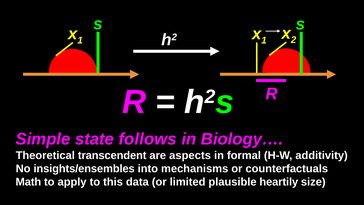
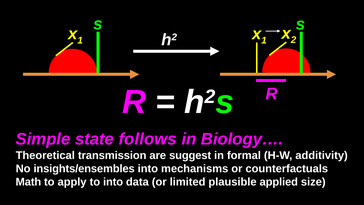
transcendent: transcendent -> transmission (112, 155)
aspects: aspects -> suggest (190, 155)
to this: this -> into (113, 182)
heartily: heartily -> applied (279, 182)
